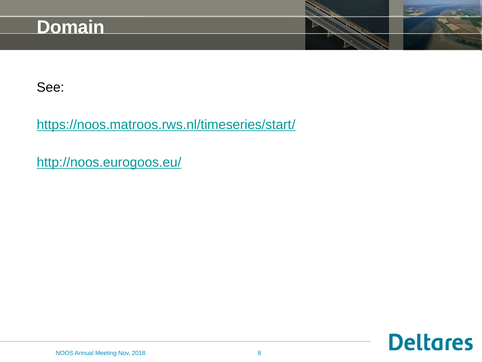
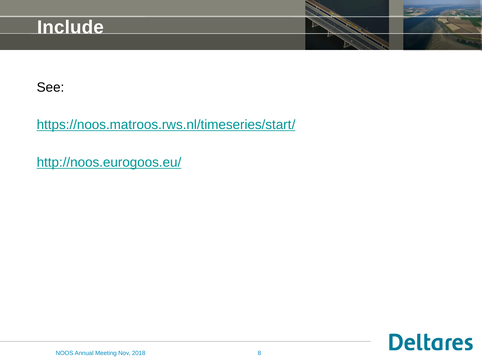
Domain: Domain -> Include (70, 27)
